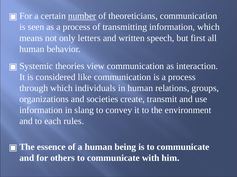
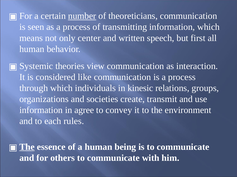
letters: letters -> center (89, 38)
in human: human -> kinesic (140, 88)
slang: slang -> agree (84, 111)
The underline: none -> present (27, 147)
